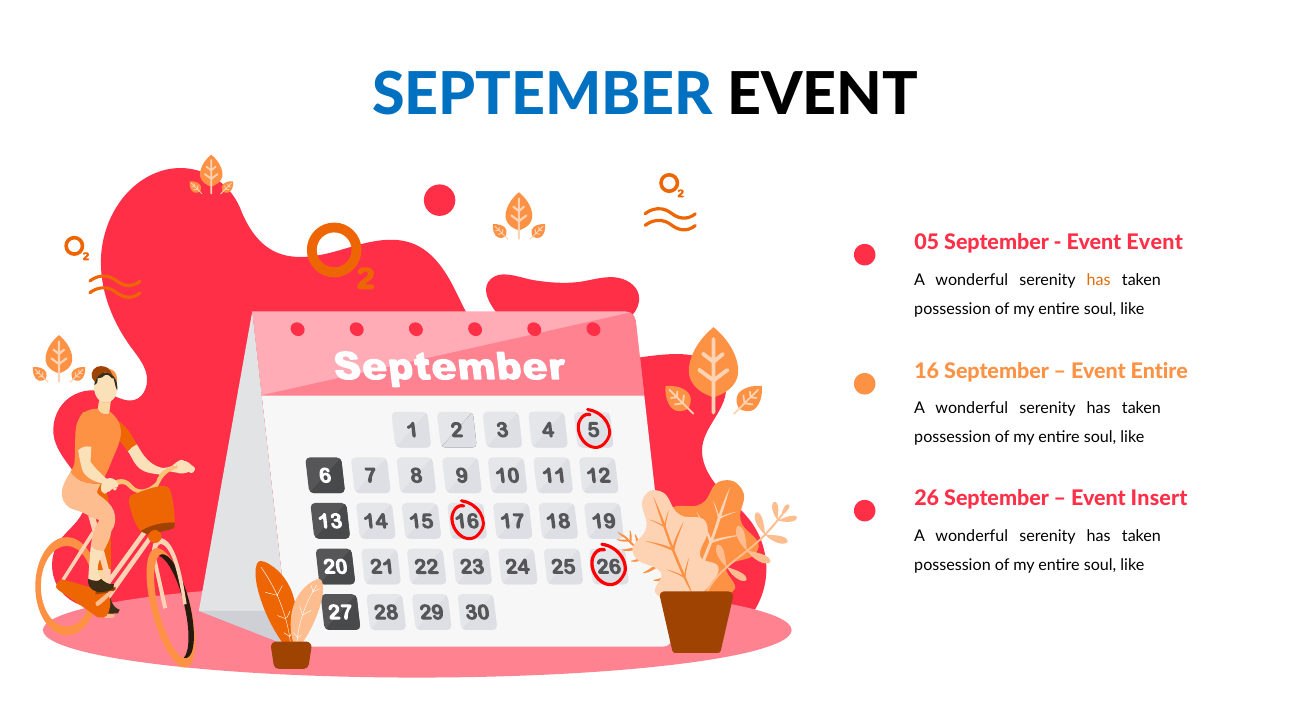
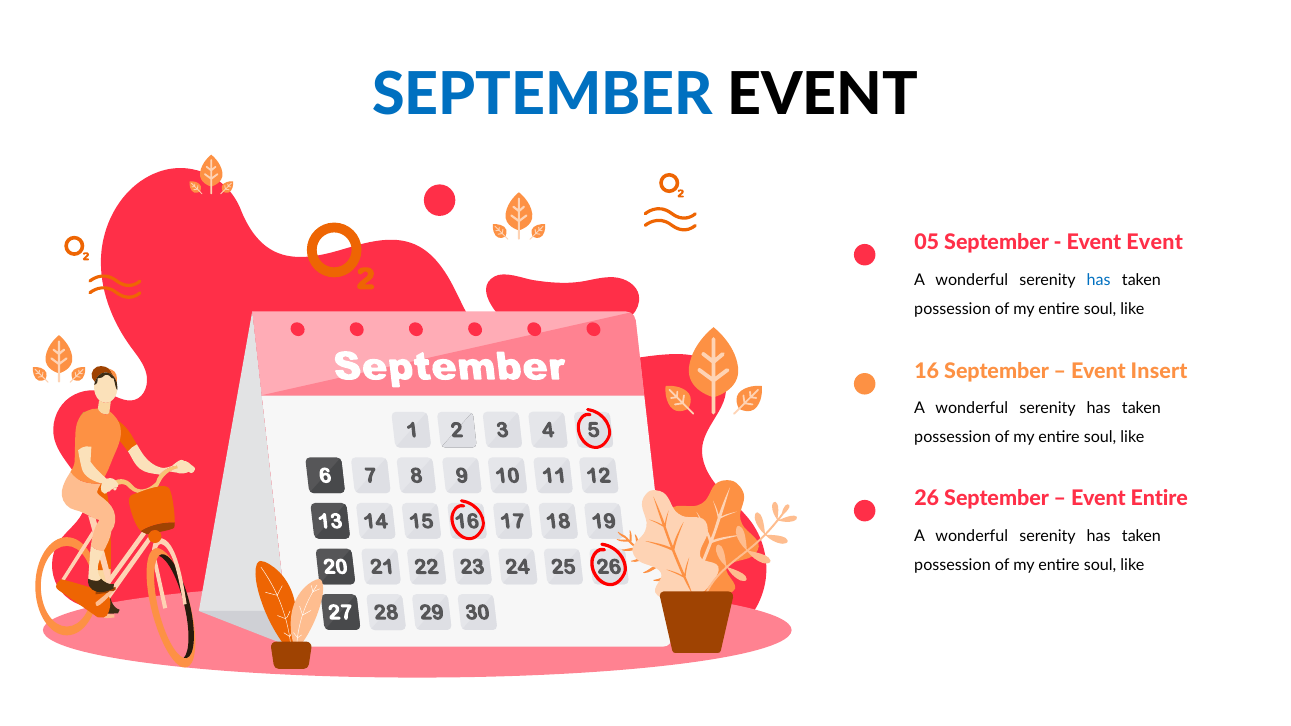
has colour: orange -> blue (1099, 280)
Event Entire: Entire -> Insert (1159, 372)
Event Insert: Insert -> Entire (1159, 499)
